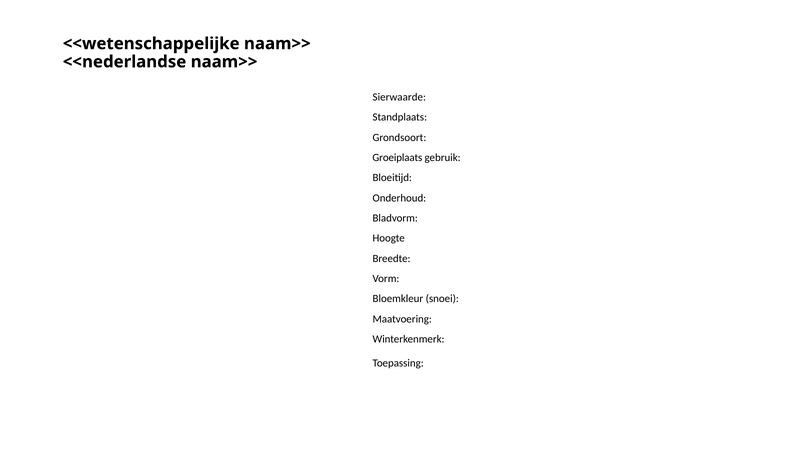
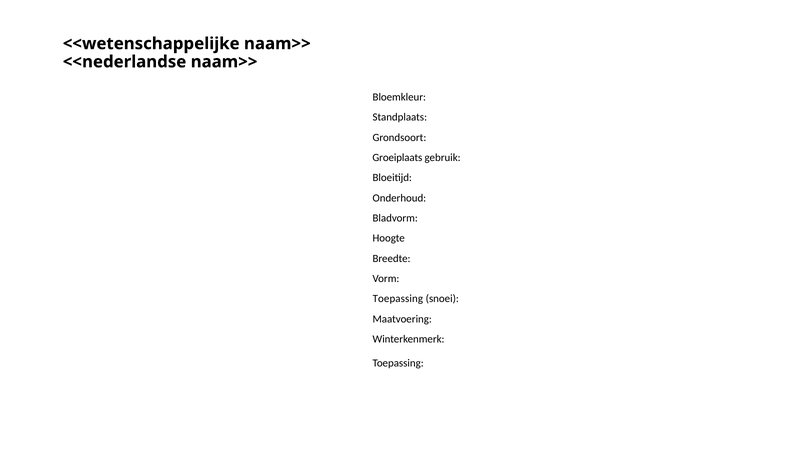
Sierwaarde: Sierwaarde -> Bloemkleur (399, 97)
Bloemkleur: Bloemkleur -> Toepassing (398, 298)
